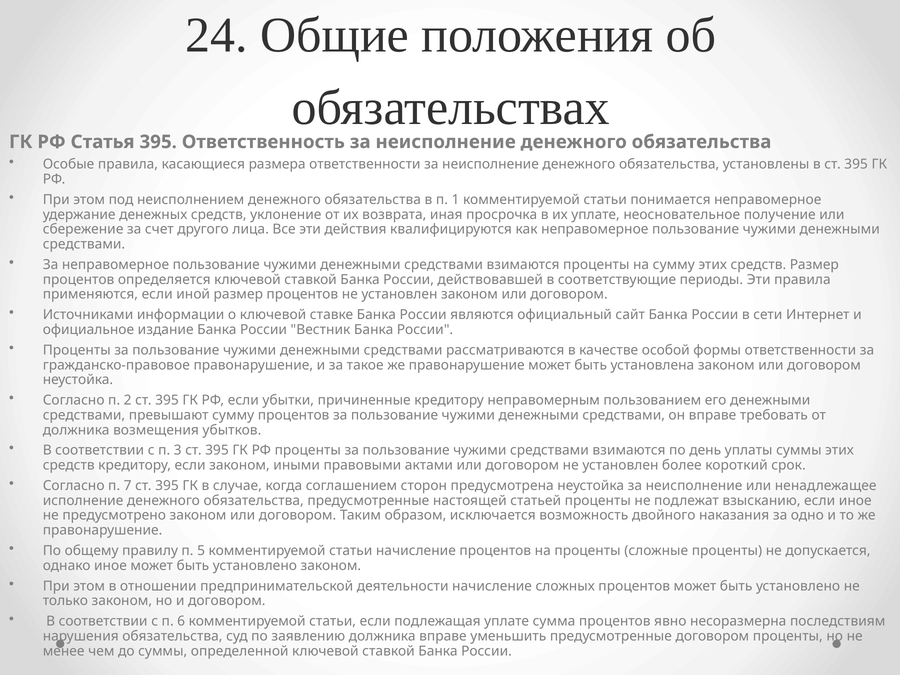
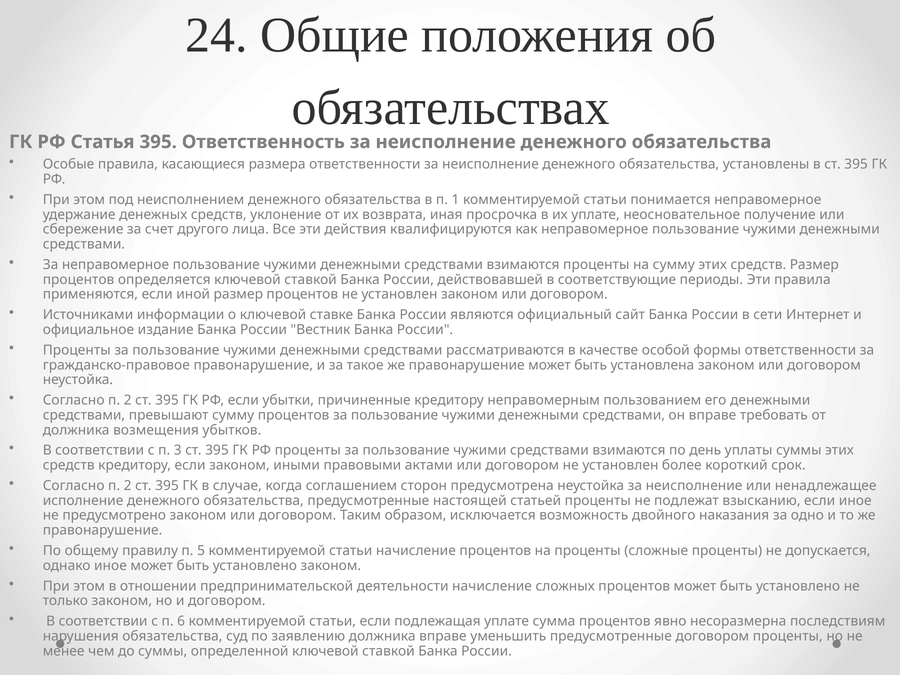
7: 7 -> 2 (128, 486)
